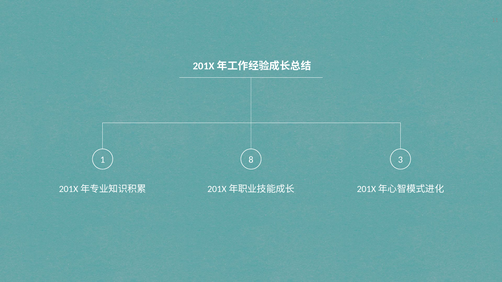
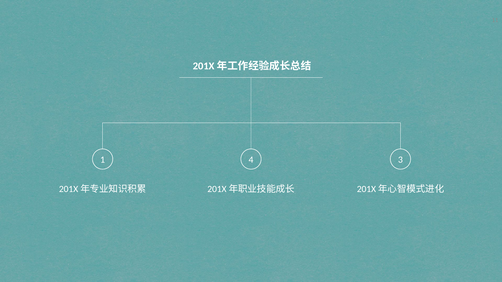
8: 8 -> 4 (251, 160)
